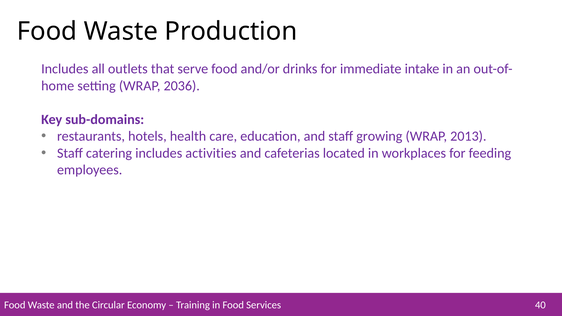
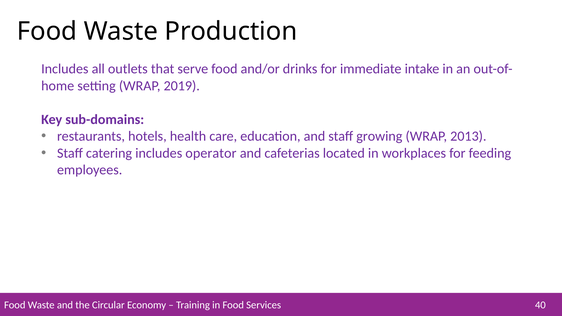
2036: 2036 -> 2019 (182, 86)
activities: activities -> operator (211, 153)
